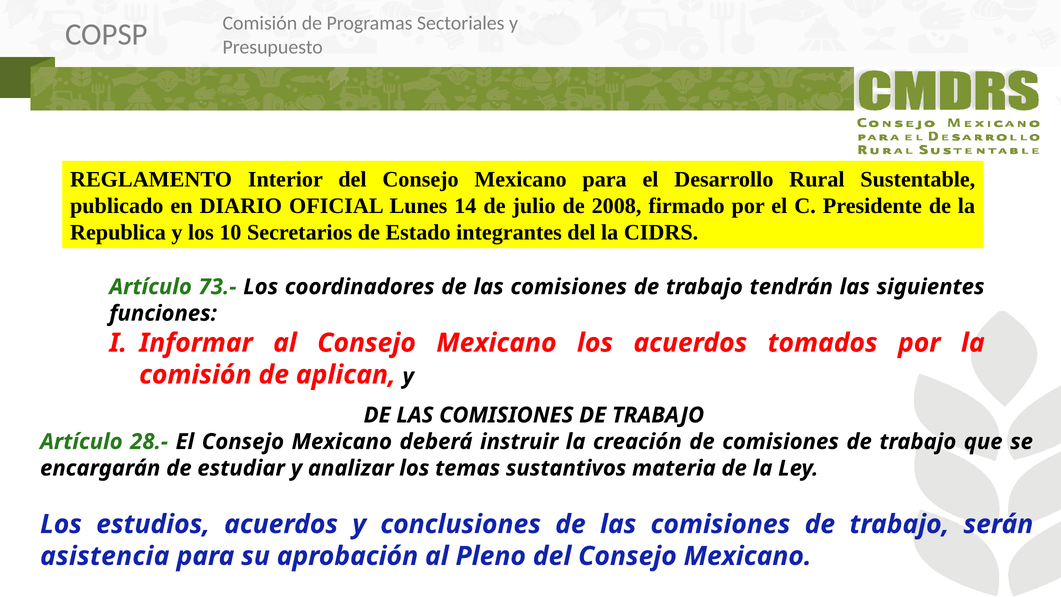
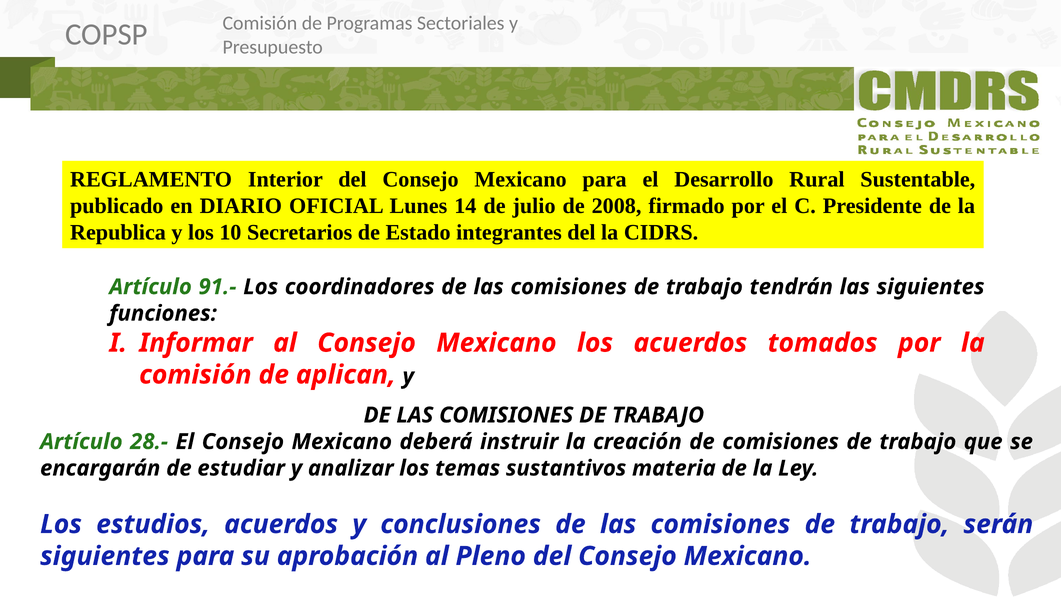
73.-: 73.- -> 91.- (217, 287)
asistencia: asistencia -> siguientes (105, 556)
